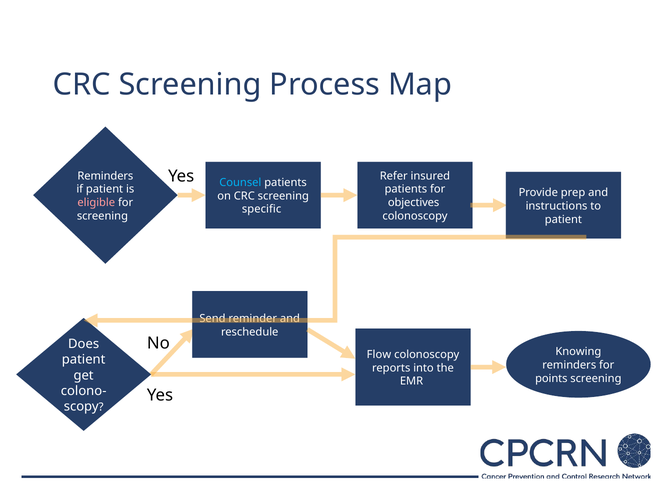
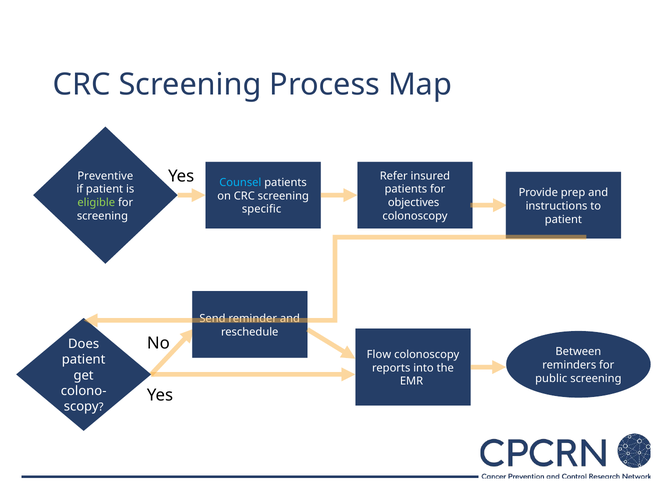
Reminders: Reminders -> Preventive (105, 176)
eligible colour: pink -> light green (96, 203)
Knowing: Knowing -> Between (578, 352)
points: points -> public (551, 379)
